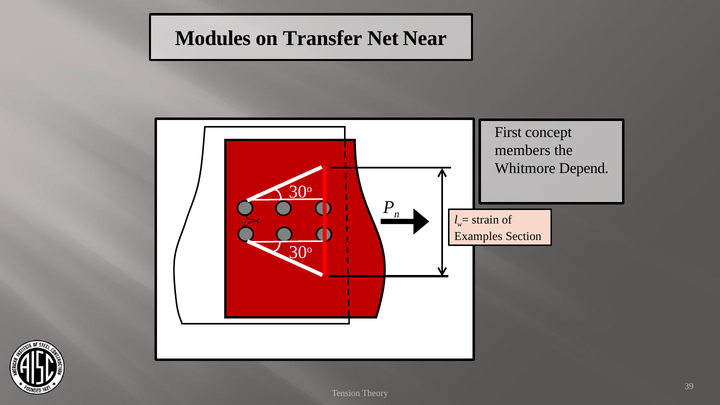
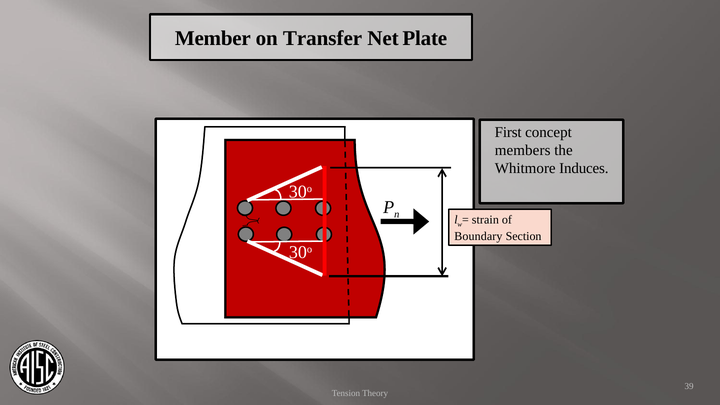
Modules: Modules -> Member (213, 39)
Near: Near -> Plate (425, 39)
Depend: Depend -> Induces (584, 168)
Examples: Examples -> Boundary (478, 236)
